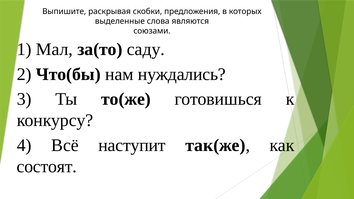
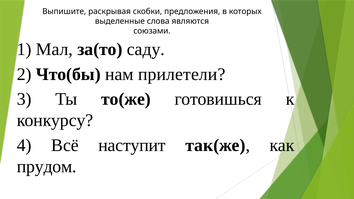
нуждались: нуждались -> прилетели (182, 74)
состоят: состоят -> прудом (47, 167)
